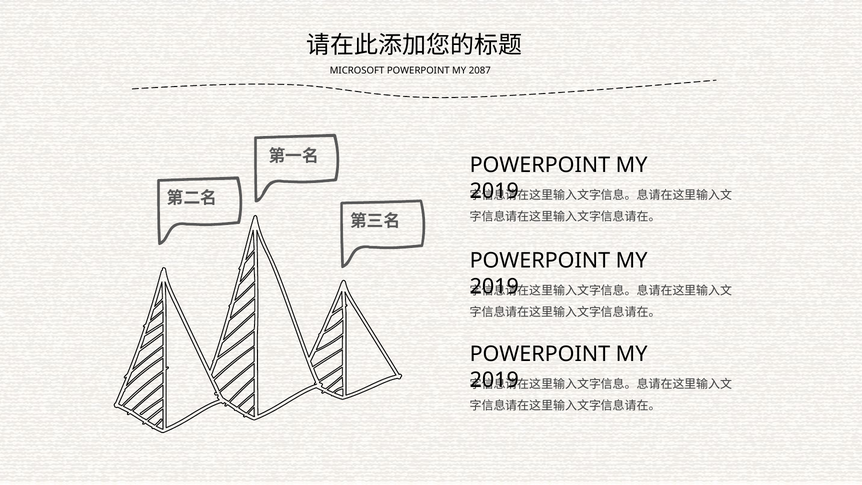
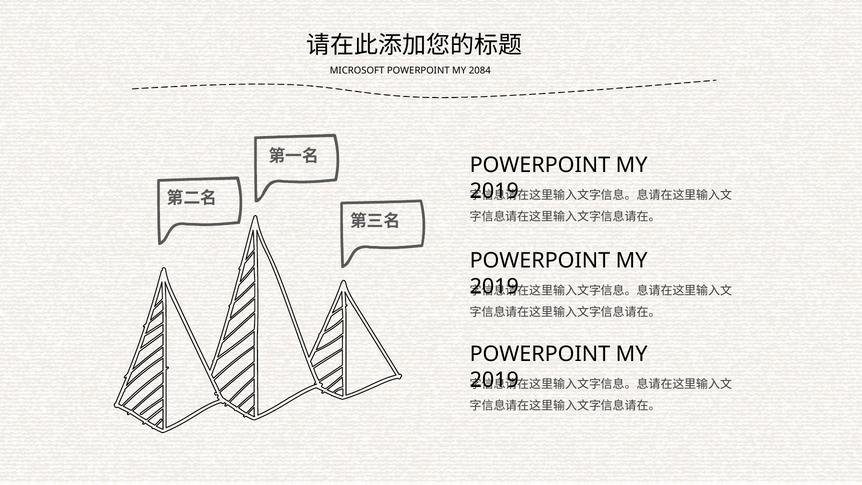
2087: 2087 -> 2084 (480, 70)
